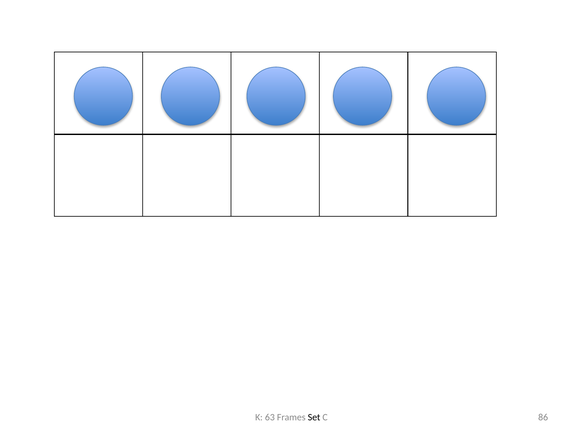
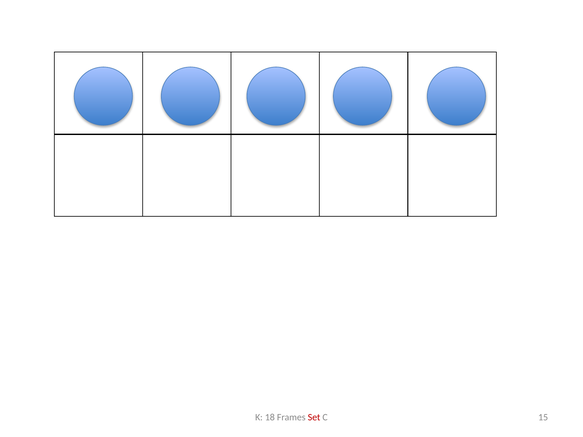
63: 63 -> 18 (270, 417)
Set colour: black -> red (314, 417)
86: 86 -> 15 (543, 417)
